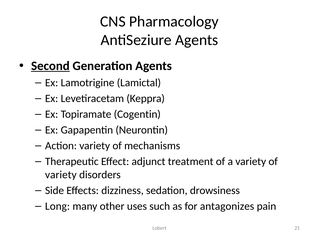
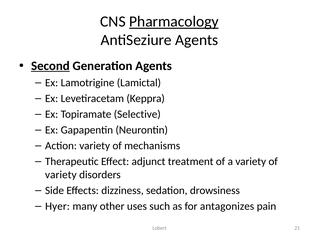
Pharmacology underline: none -> present (174, 22)
Cogentin: Cogentin -> Selective (137, 114)
Long: Long -> Hyer (57, 206)
